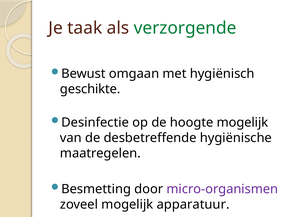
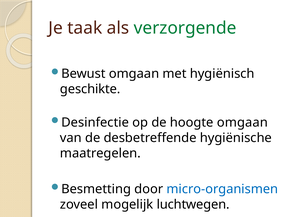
hoogte mogelijk: mogelijk -> omgaan (242, 123)
micro-organismen colour: purple -> blue (222, 189)
apparatuur: apparatuur -> luchtwegen (193, 205)
